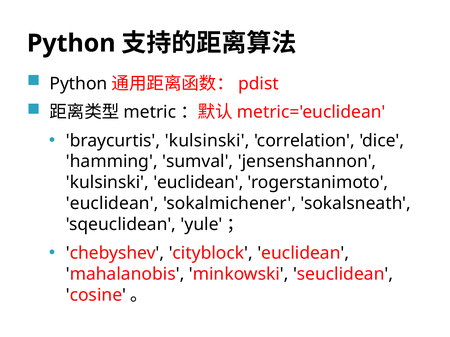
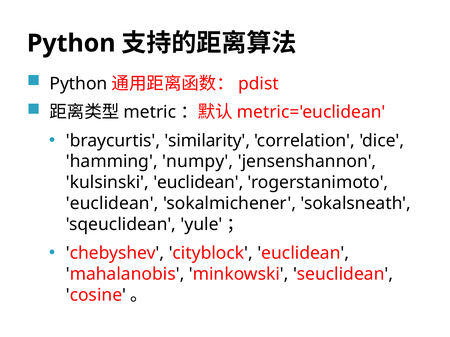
braycurtis kulsinski: kulsinski -> similarity (207, 141)
sumval: sumval -> numpy (198, 162)
